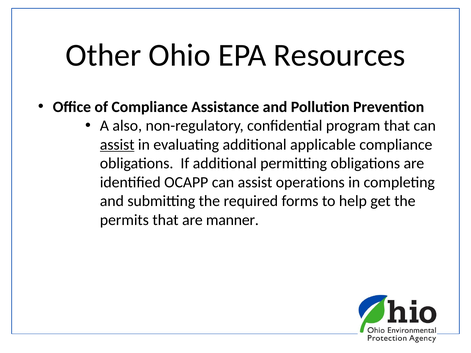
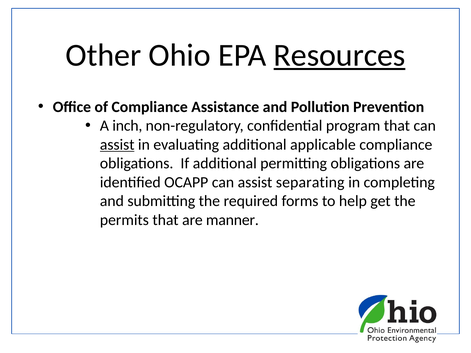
Resources underline: none -> present (340, 55)
also: also -> inch (127, 126)
operations: operations -> separating (310, 182)
